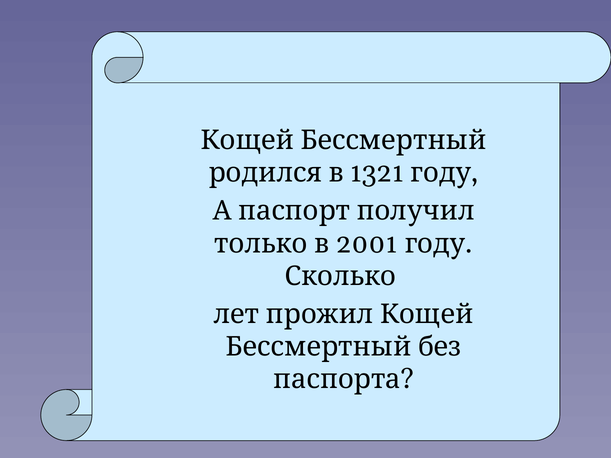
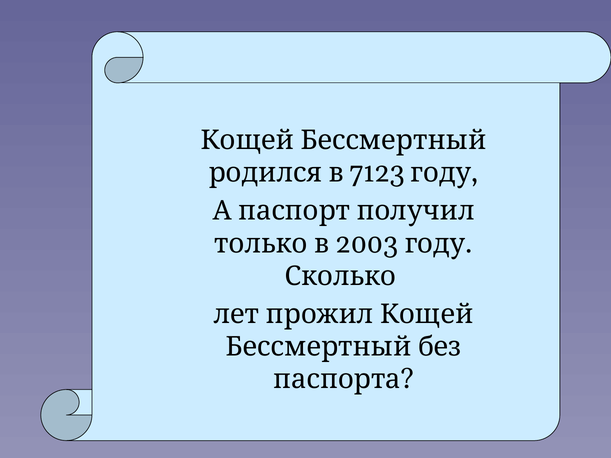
1321: 1321 -> 7123 (377, 173)
2001: 2001 -> 2003 (367, 244)
